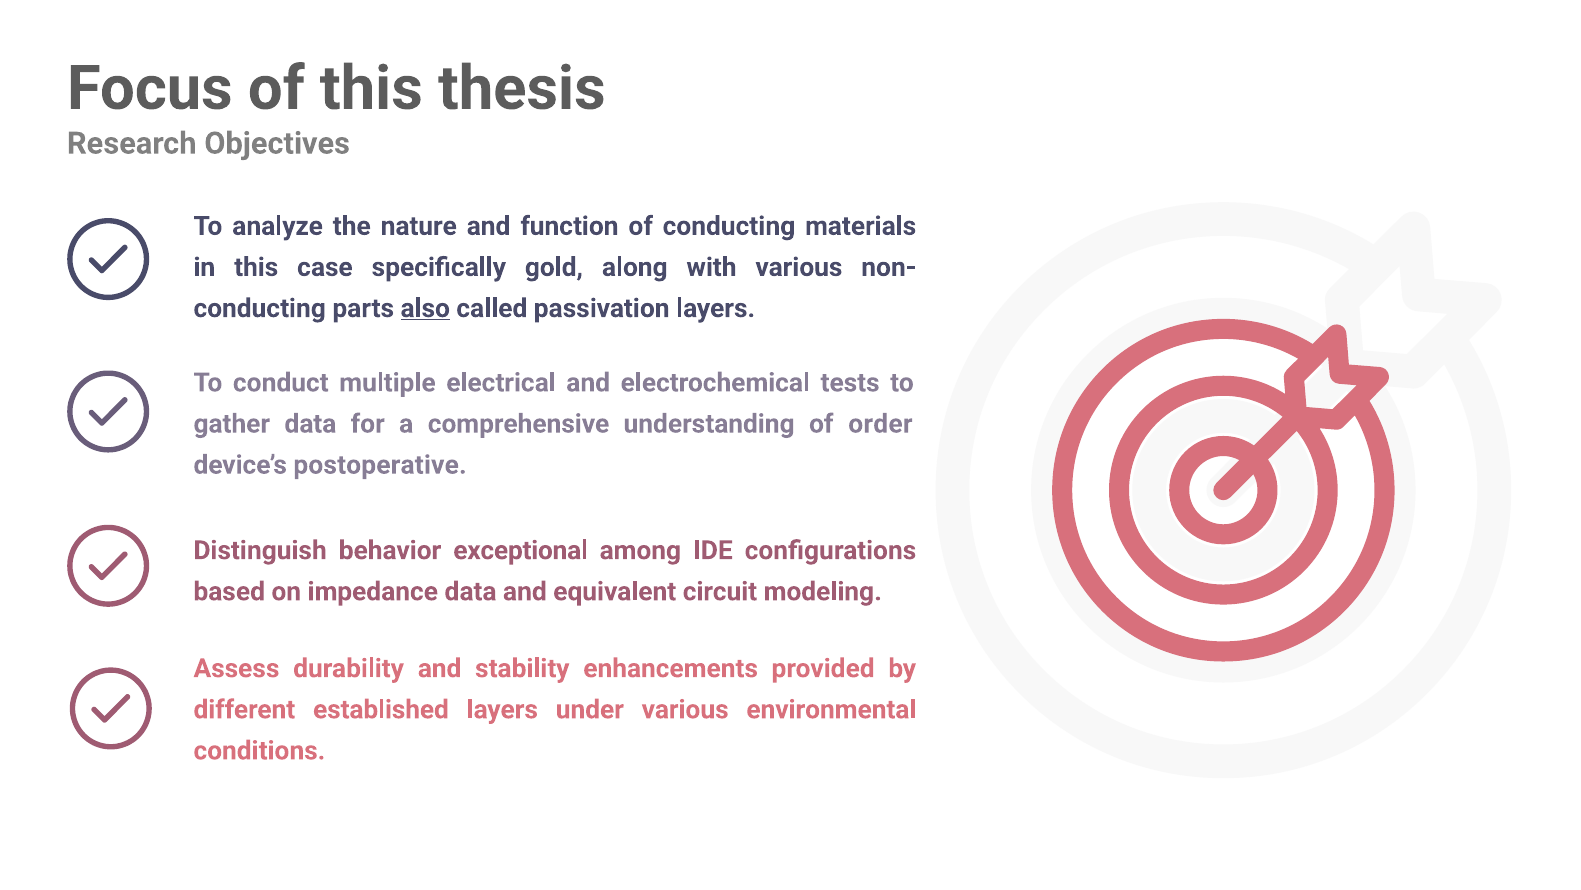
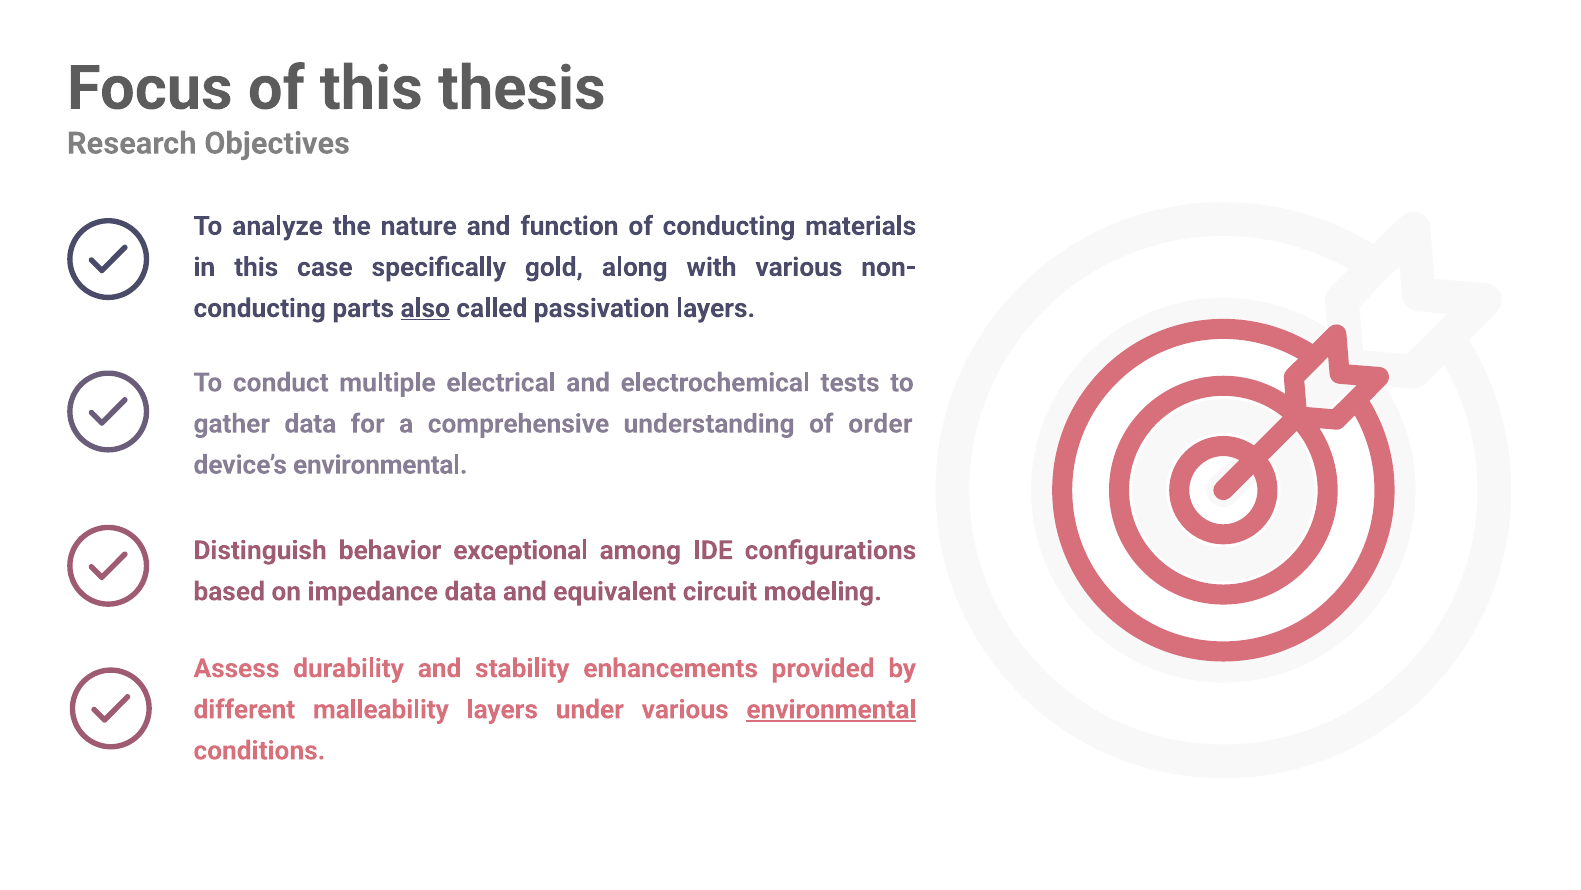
device’s postoperative: postoperative -> environmental (380, 465)
established: established -> malleability (381, 709)
environmental underline: none -> present (831, 709)
